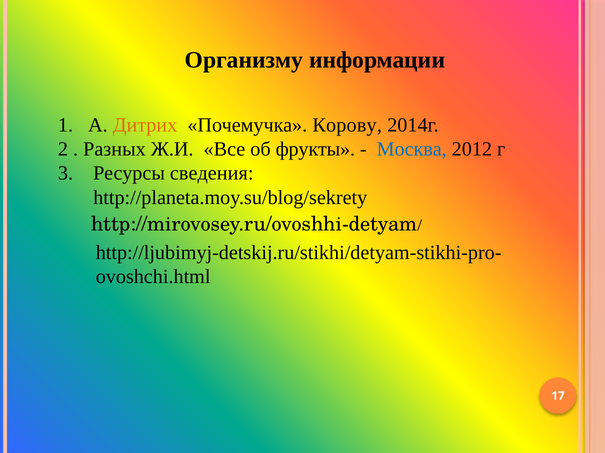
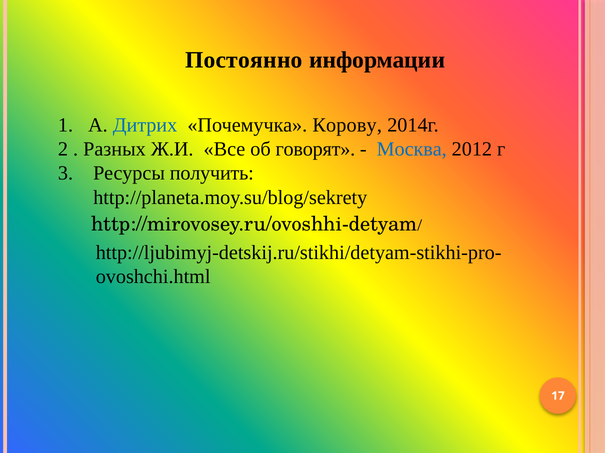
Организму: Организму -> Постоянно (244, 60)
Дитрих colour: orange -> blue (145, 125)
фрукты: фрукты -> говорят (315, 149)
сведения: сведения -> получить (212, 174)
